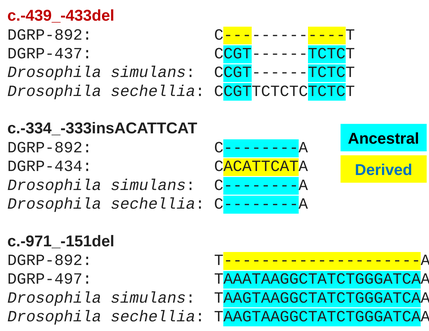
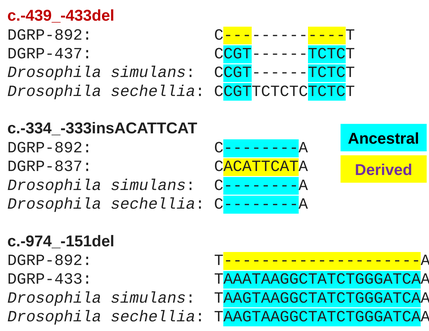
DGRP-434: DGRP-434 -> DGRP-837 (50, 166)
Derived colour: blue -> purple (384, 170)
c.-971_-151del: c.-971_-151del -> c.-974_-151del (61, 241)
DGRP-497: DGRP-497 -> DGRP-433 (50, 279)
